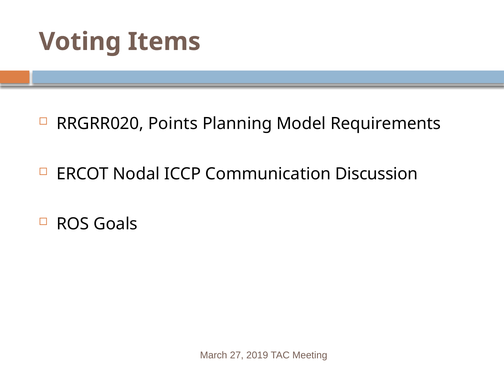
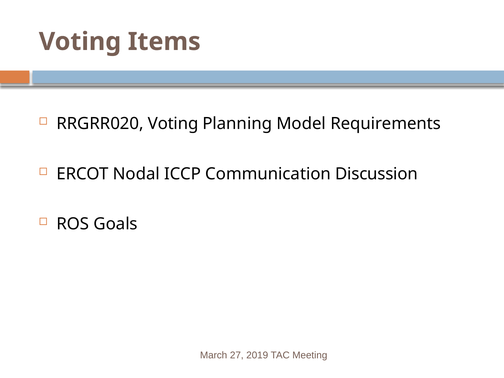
RRGRR020 Points: Points -> Voting (173, 124)
